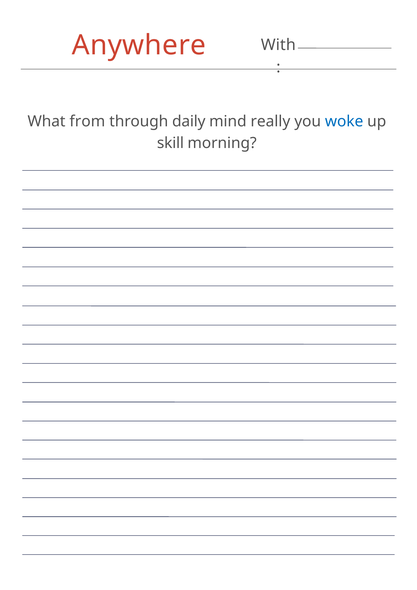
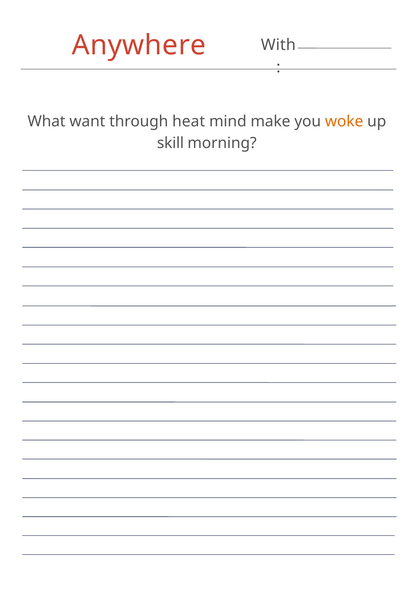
from: from -> want (87, 121)
daily: daily -> heat (189, 121)
really: really -> make (270, 121)
woke colour: blue -> orange (344, 121)
